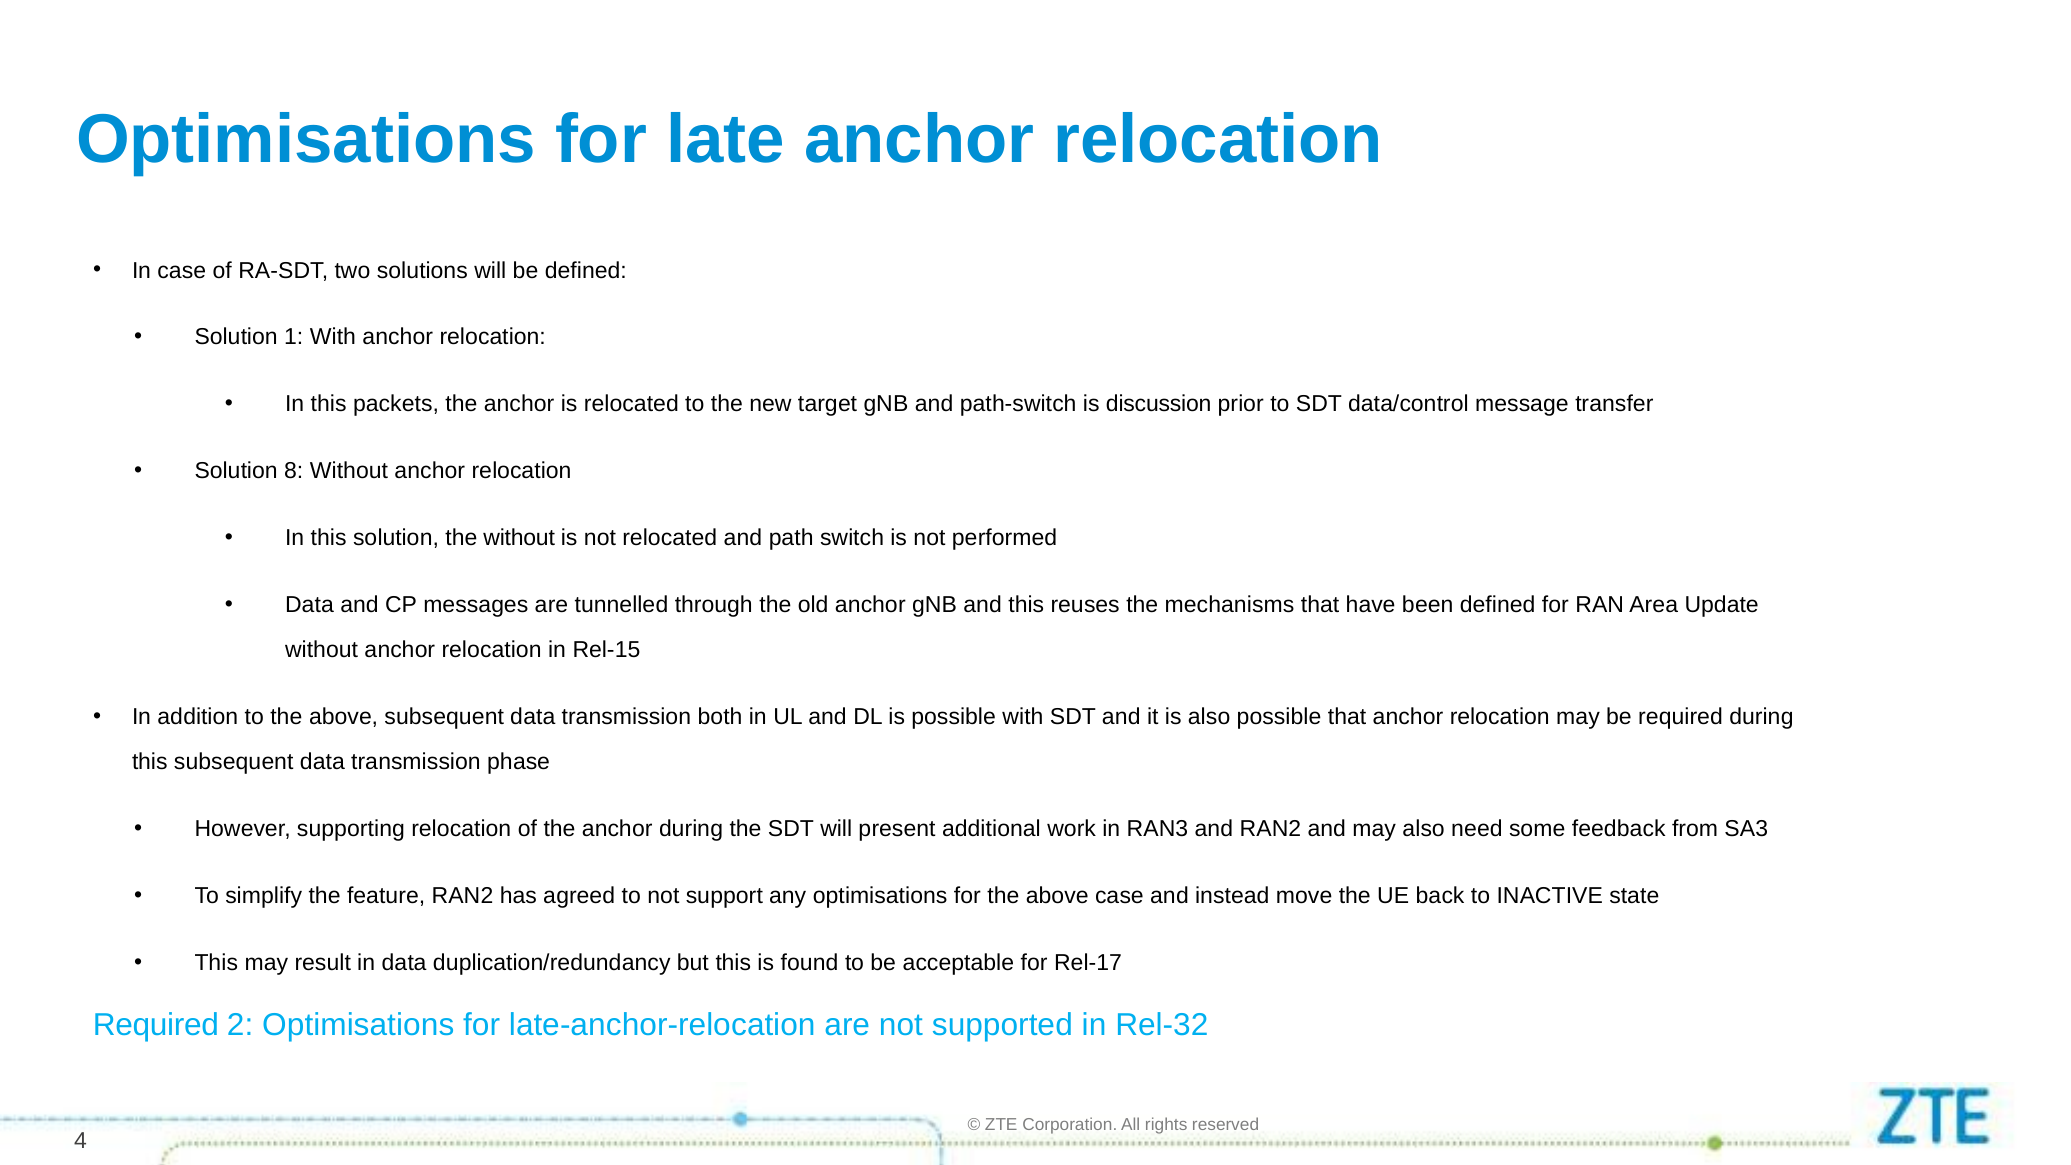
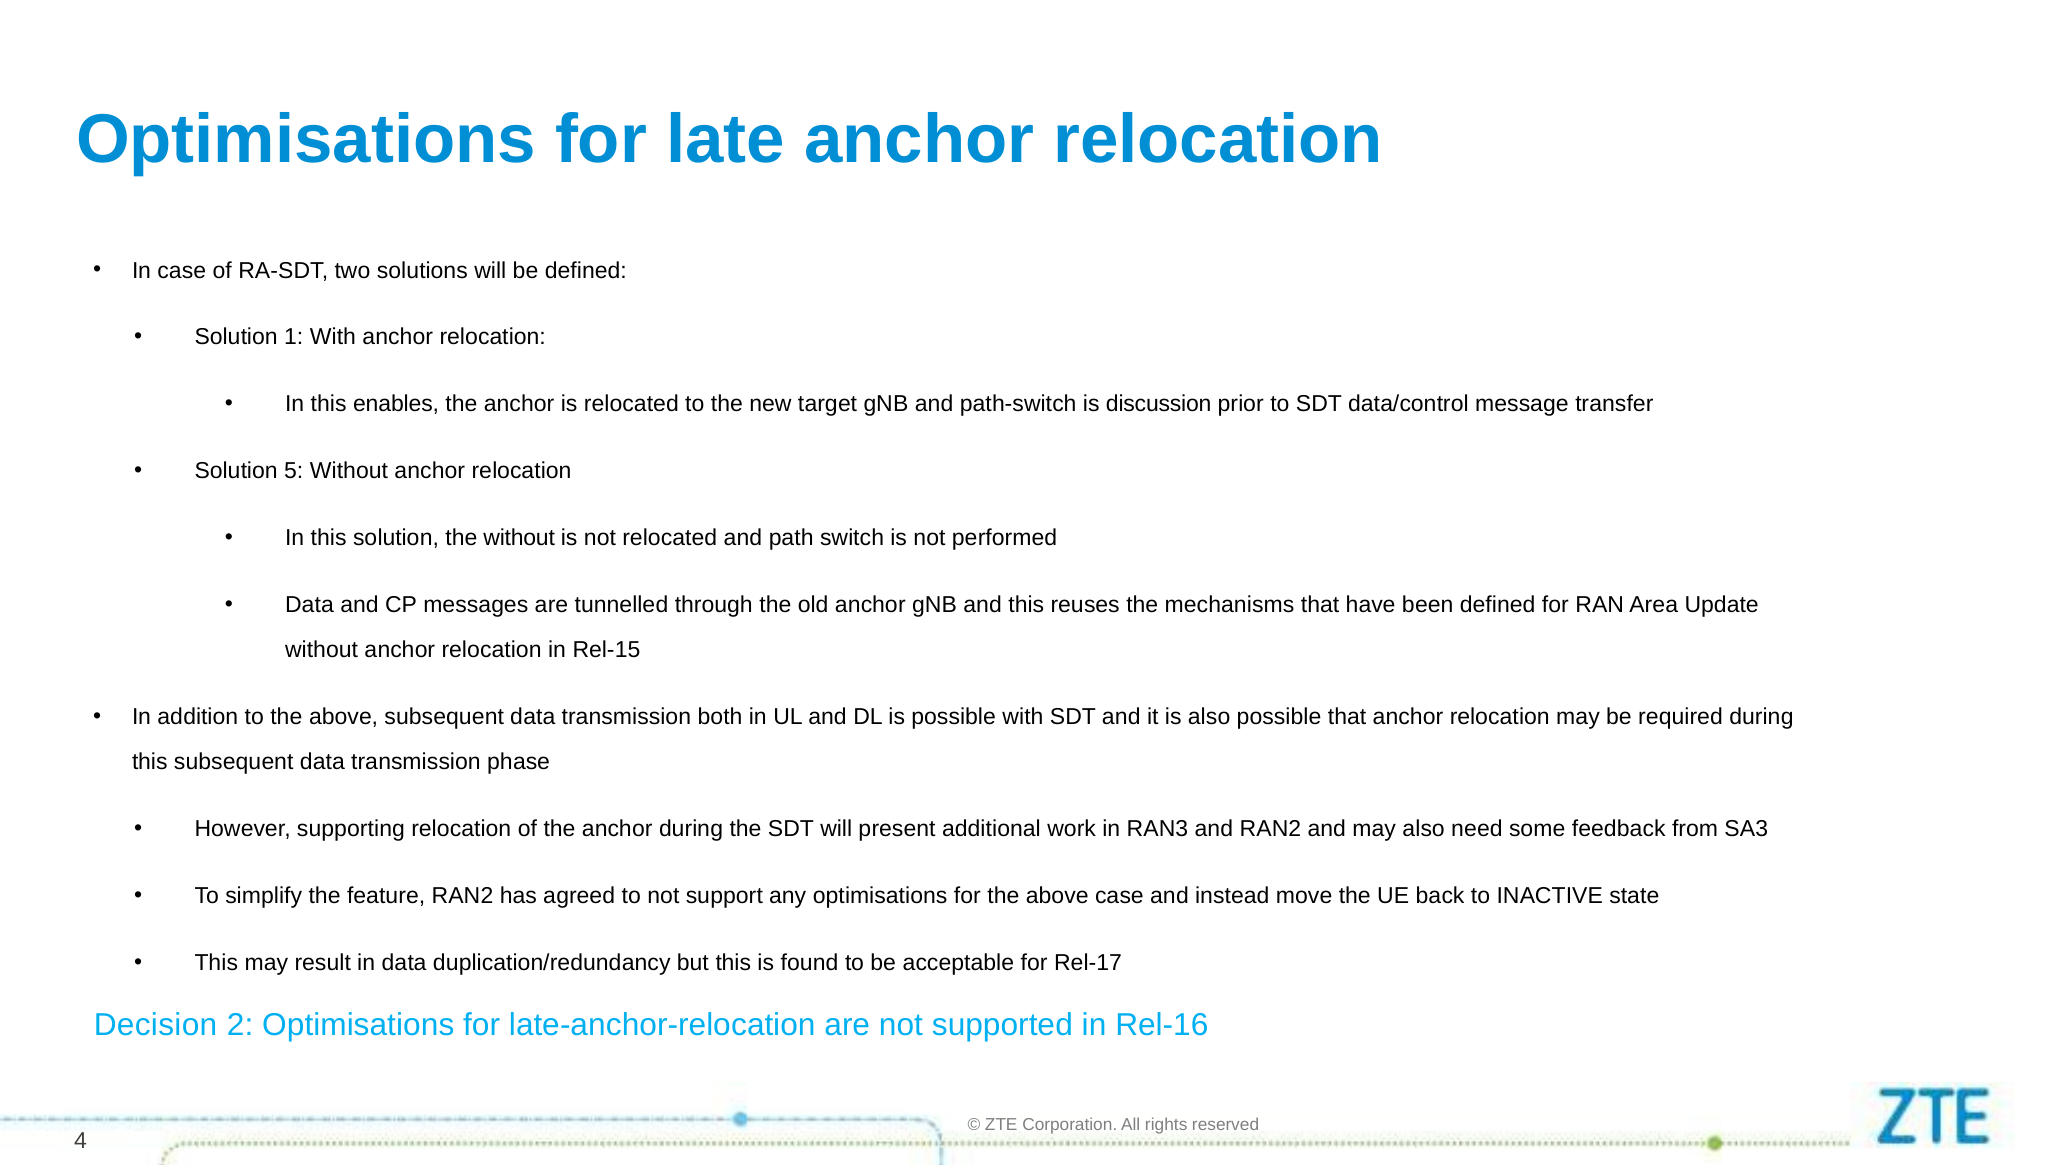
packets: packets -> enables (396, 404)
8: 8 -> 5 (294, 471)
Required: Required -> Decision (156, 1025)
Rel-32: Rel-32 -> Rel-16 (1162, 1025)
